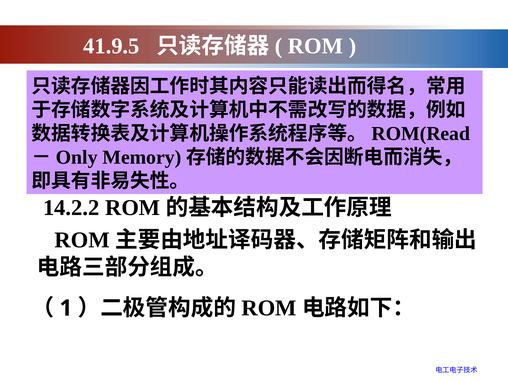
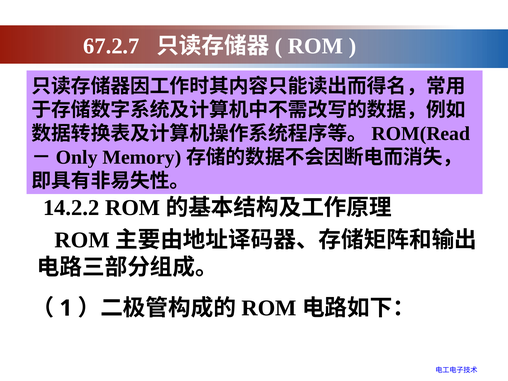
41.9.5: 41.9.5 -> 67.2.7 (111, 46)
